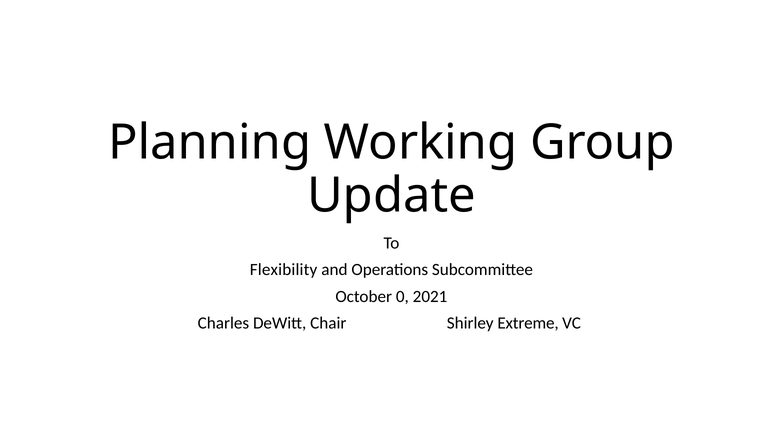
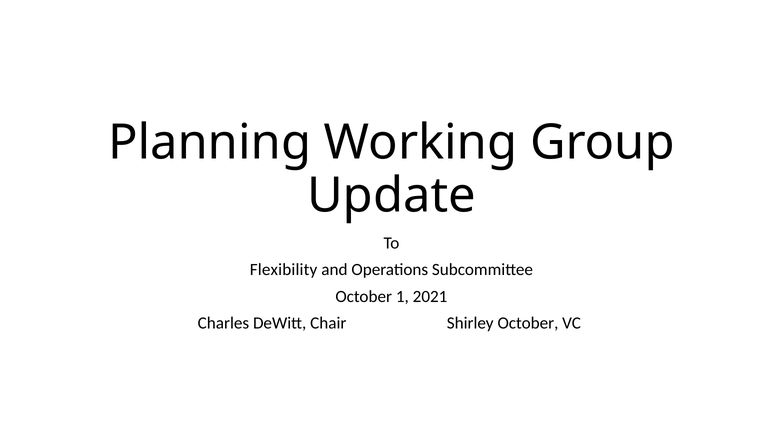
0: 0 -> 1 (402, 297)
Shirley Extreme: Extreme -> October (528, 323)
